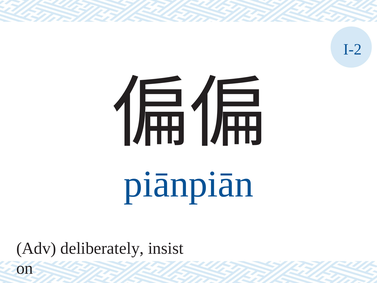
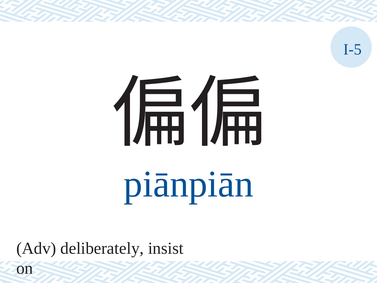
I-2: I-2 -> I-5 (353, 49)
